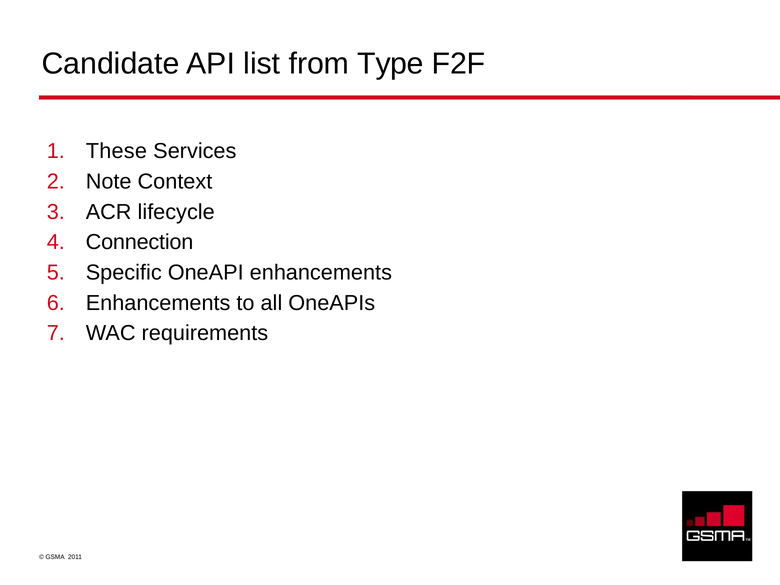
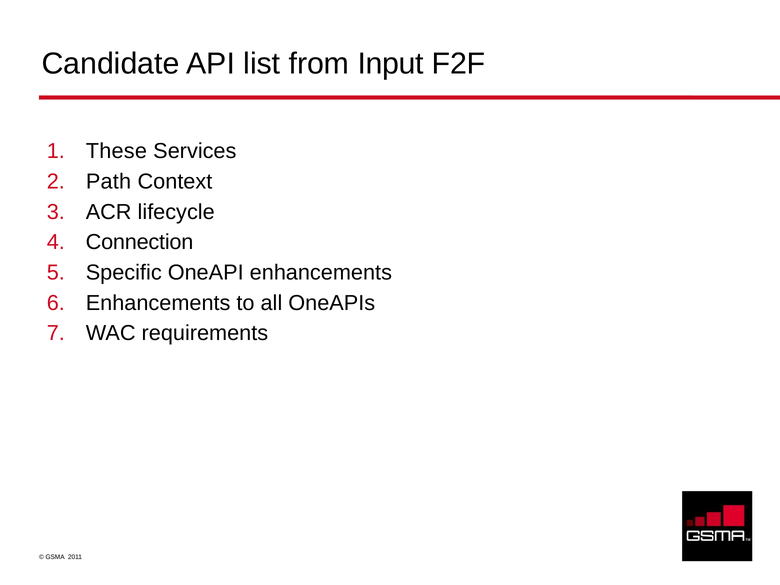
Type: Type -> Input (391, 64)
Note: Note -> Path (109, 182)
